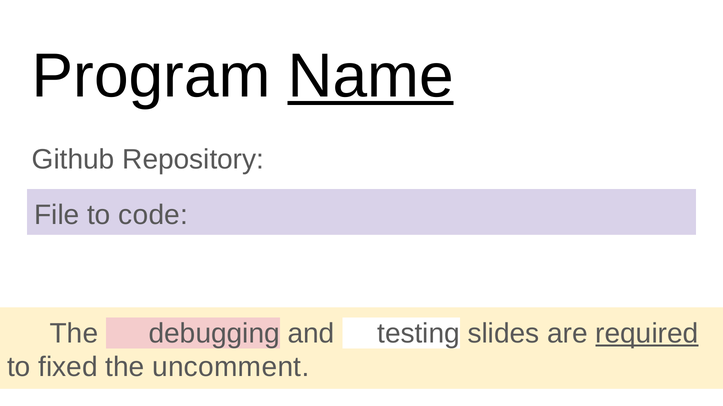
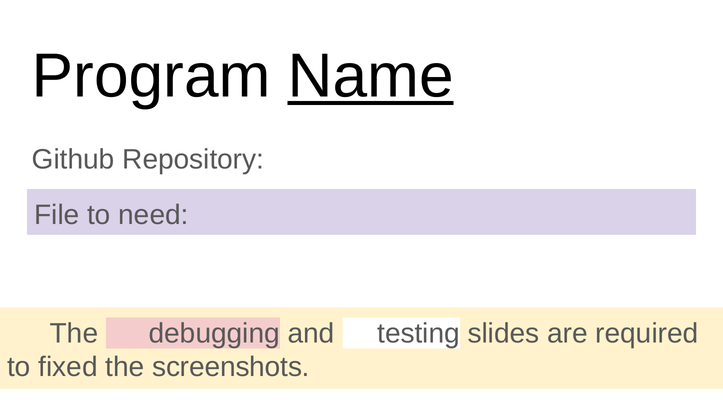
code: code -> need (153, 215)
required underline: present -> none (647, 334)
uncomment: uncomment -> screenshots (231, 368)
